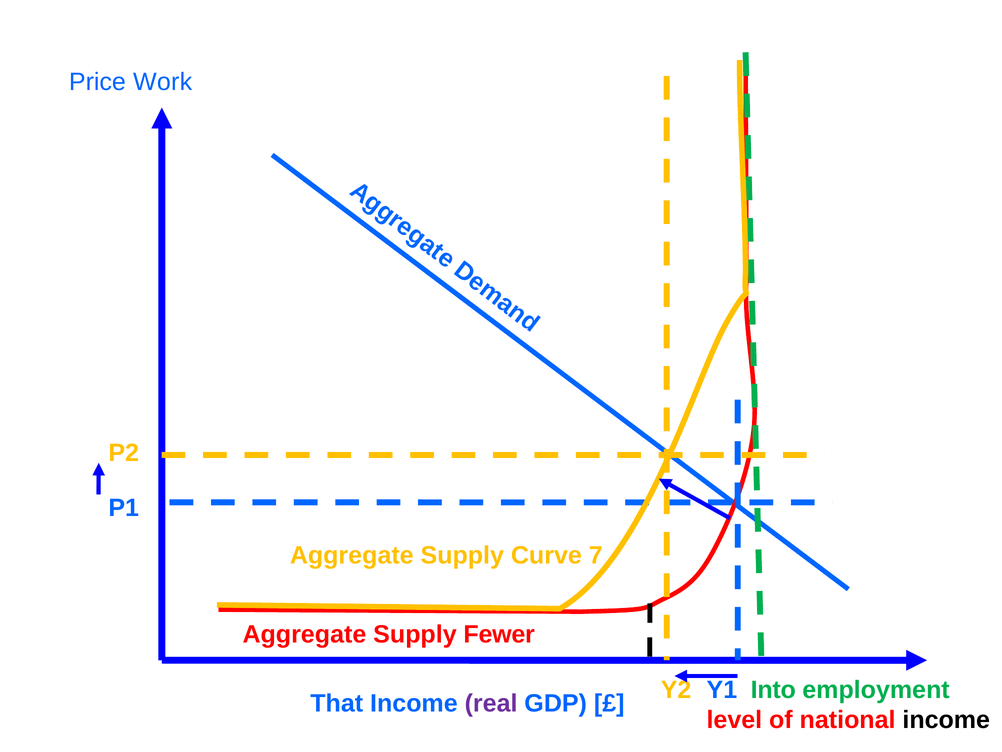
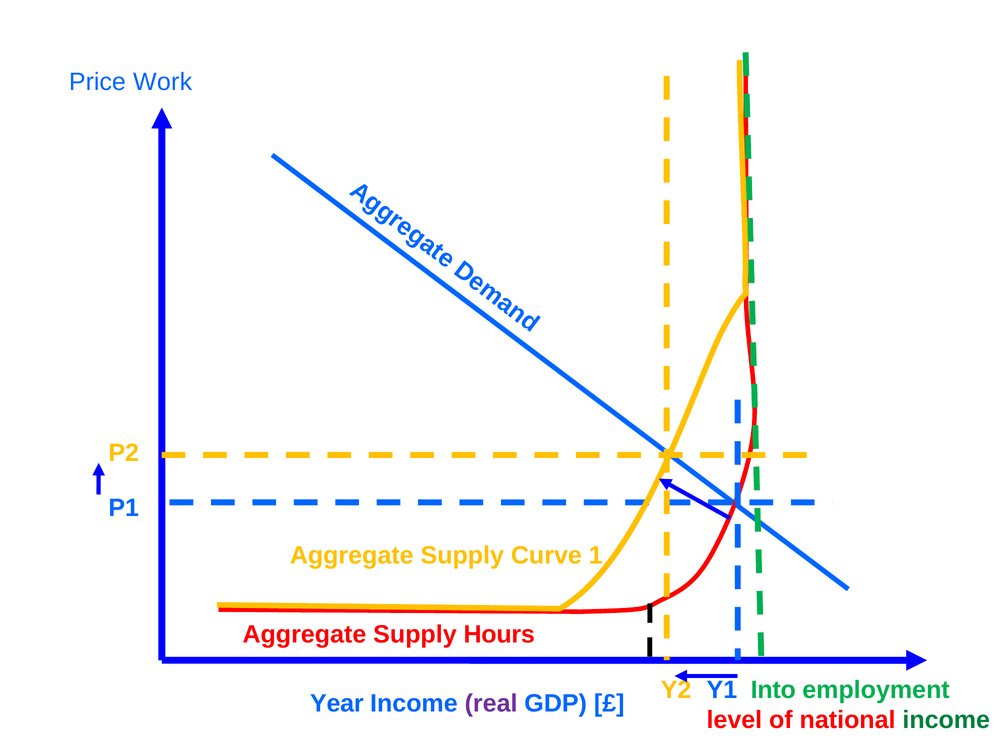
7: 7 -> 1 (596, 555)
Fewer: Fewer -> Hours (499, 634)
That: That -> Year (337, 703)
income colour: black -> green (946, 719)
